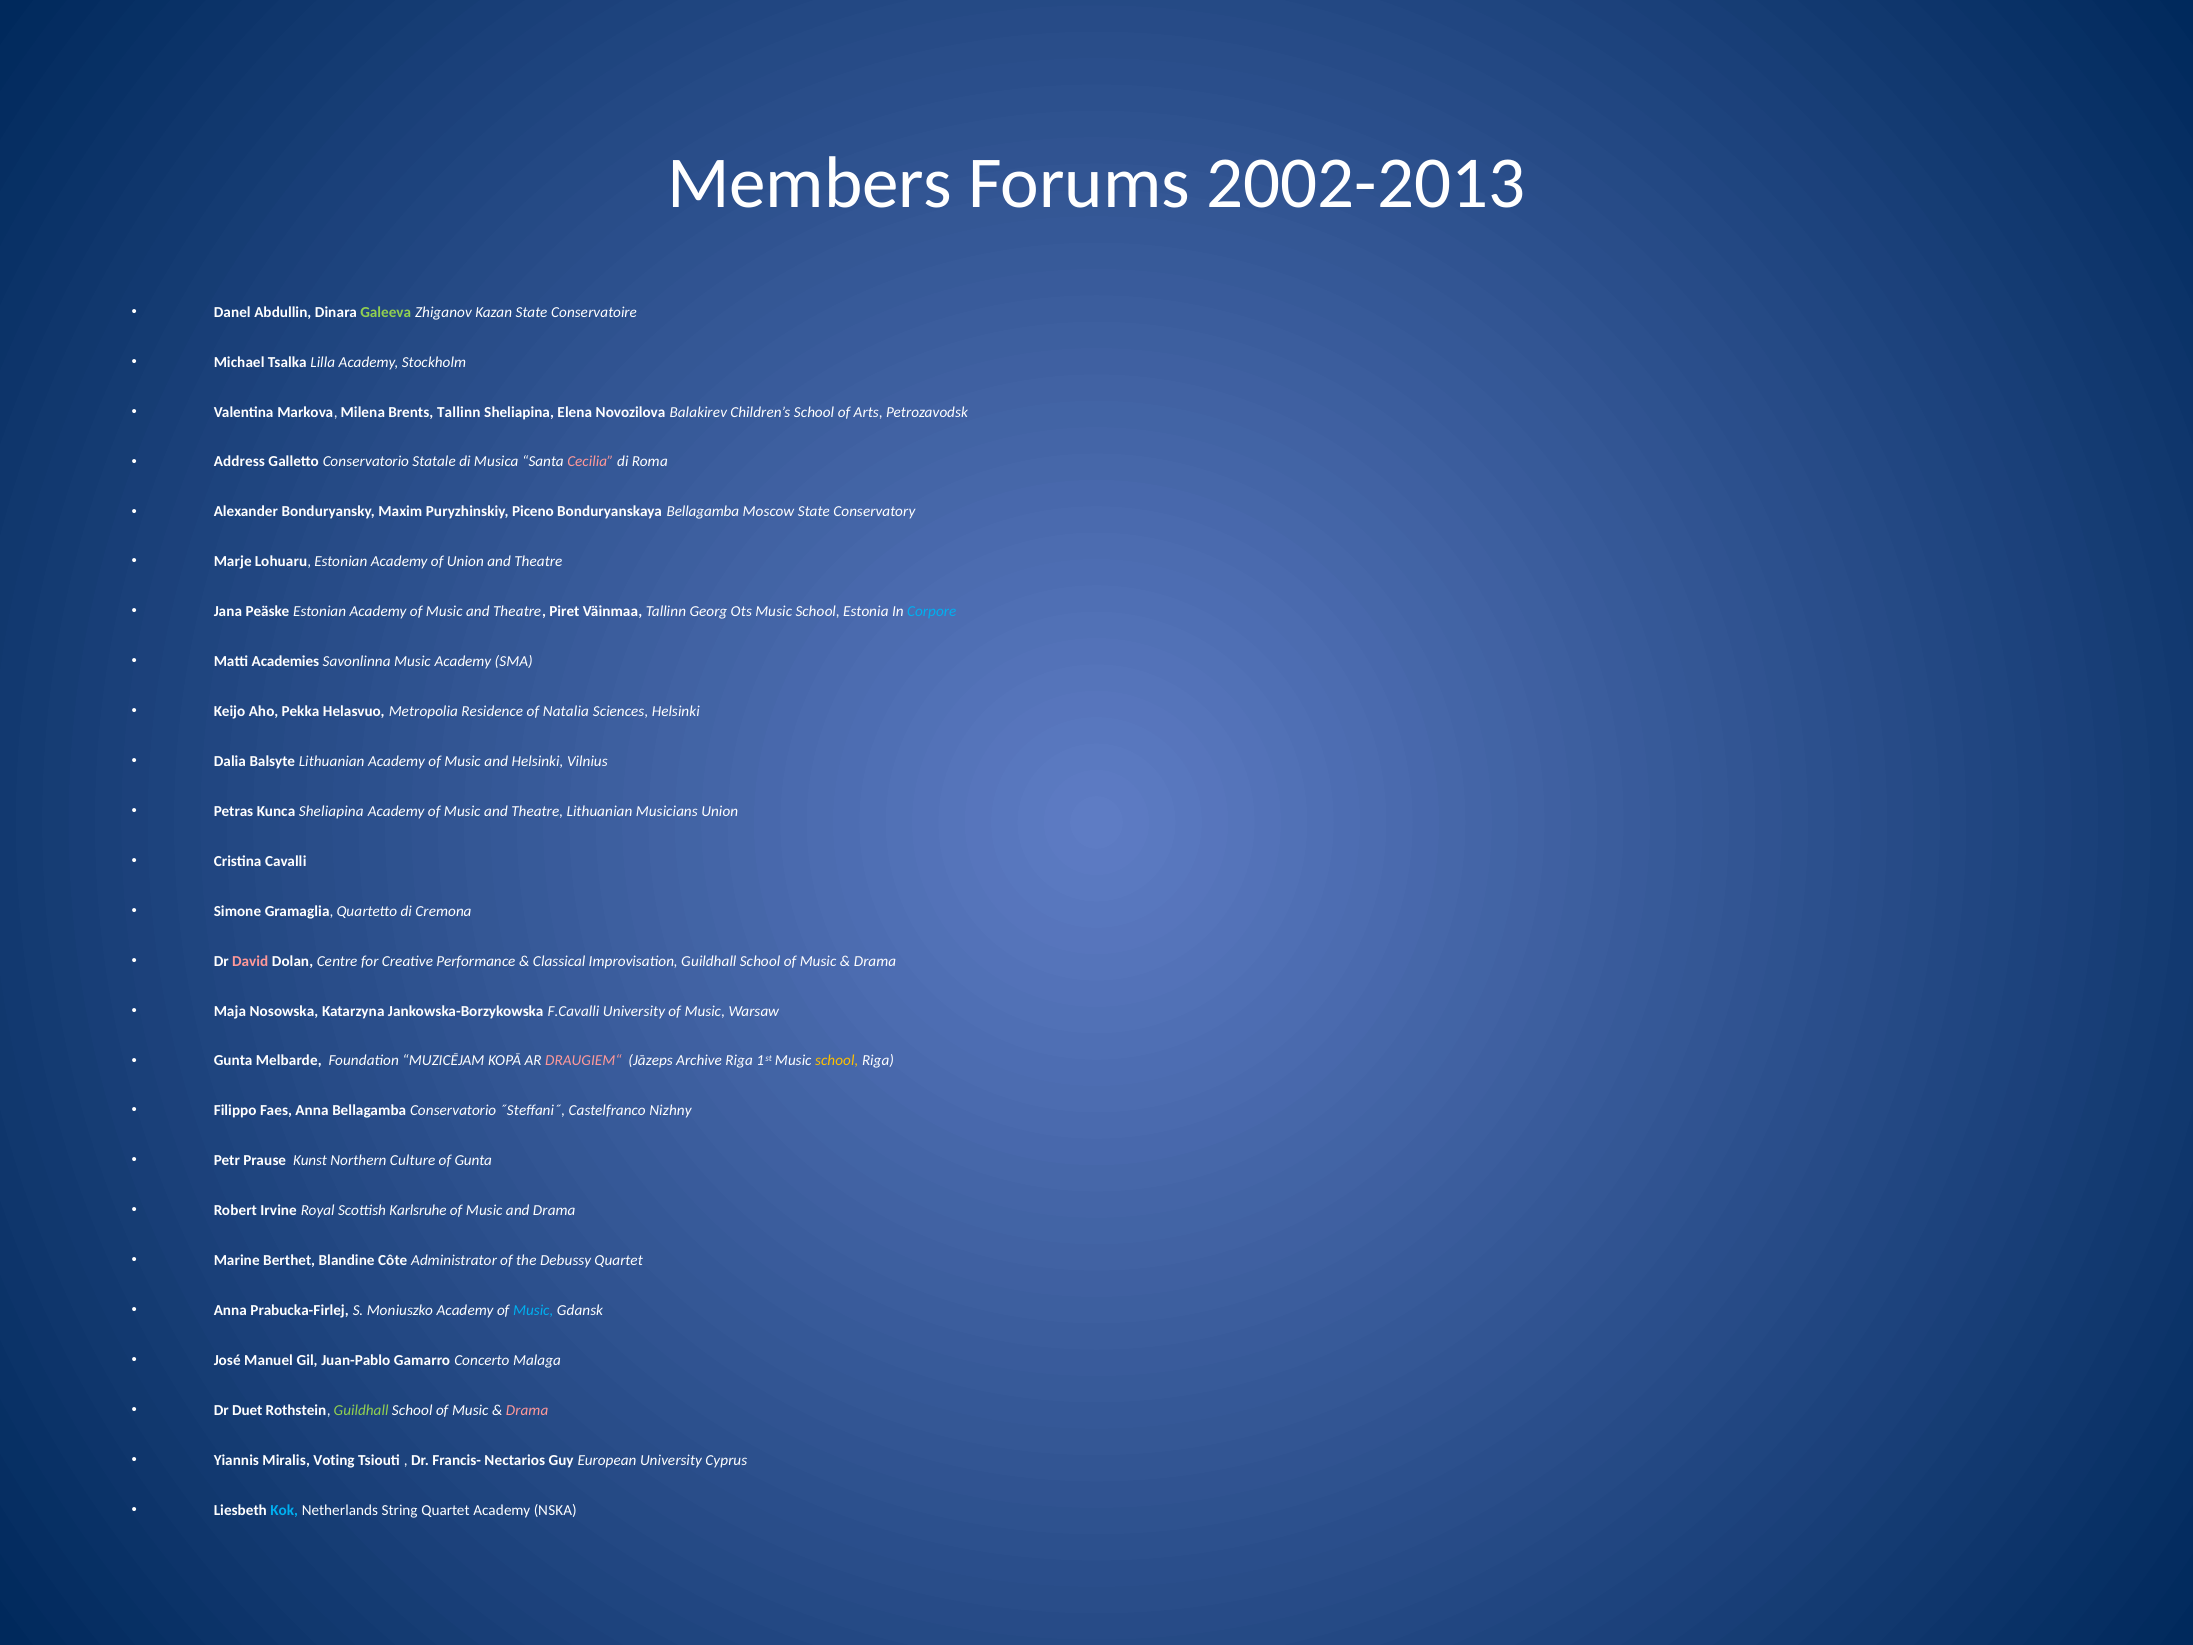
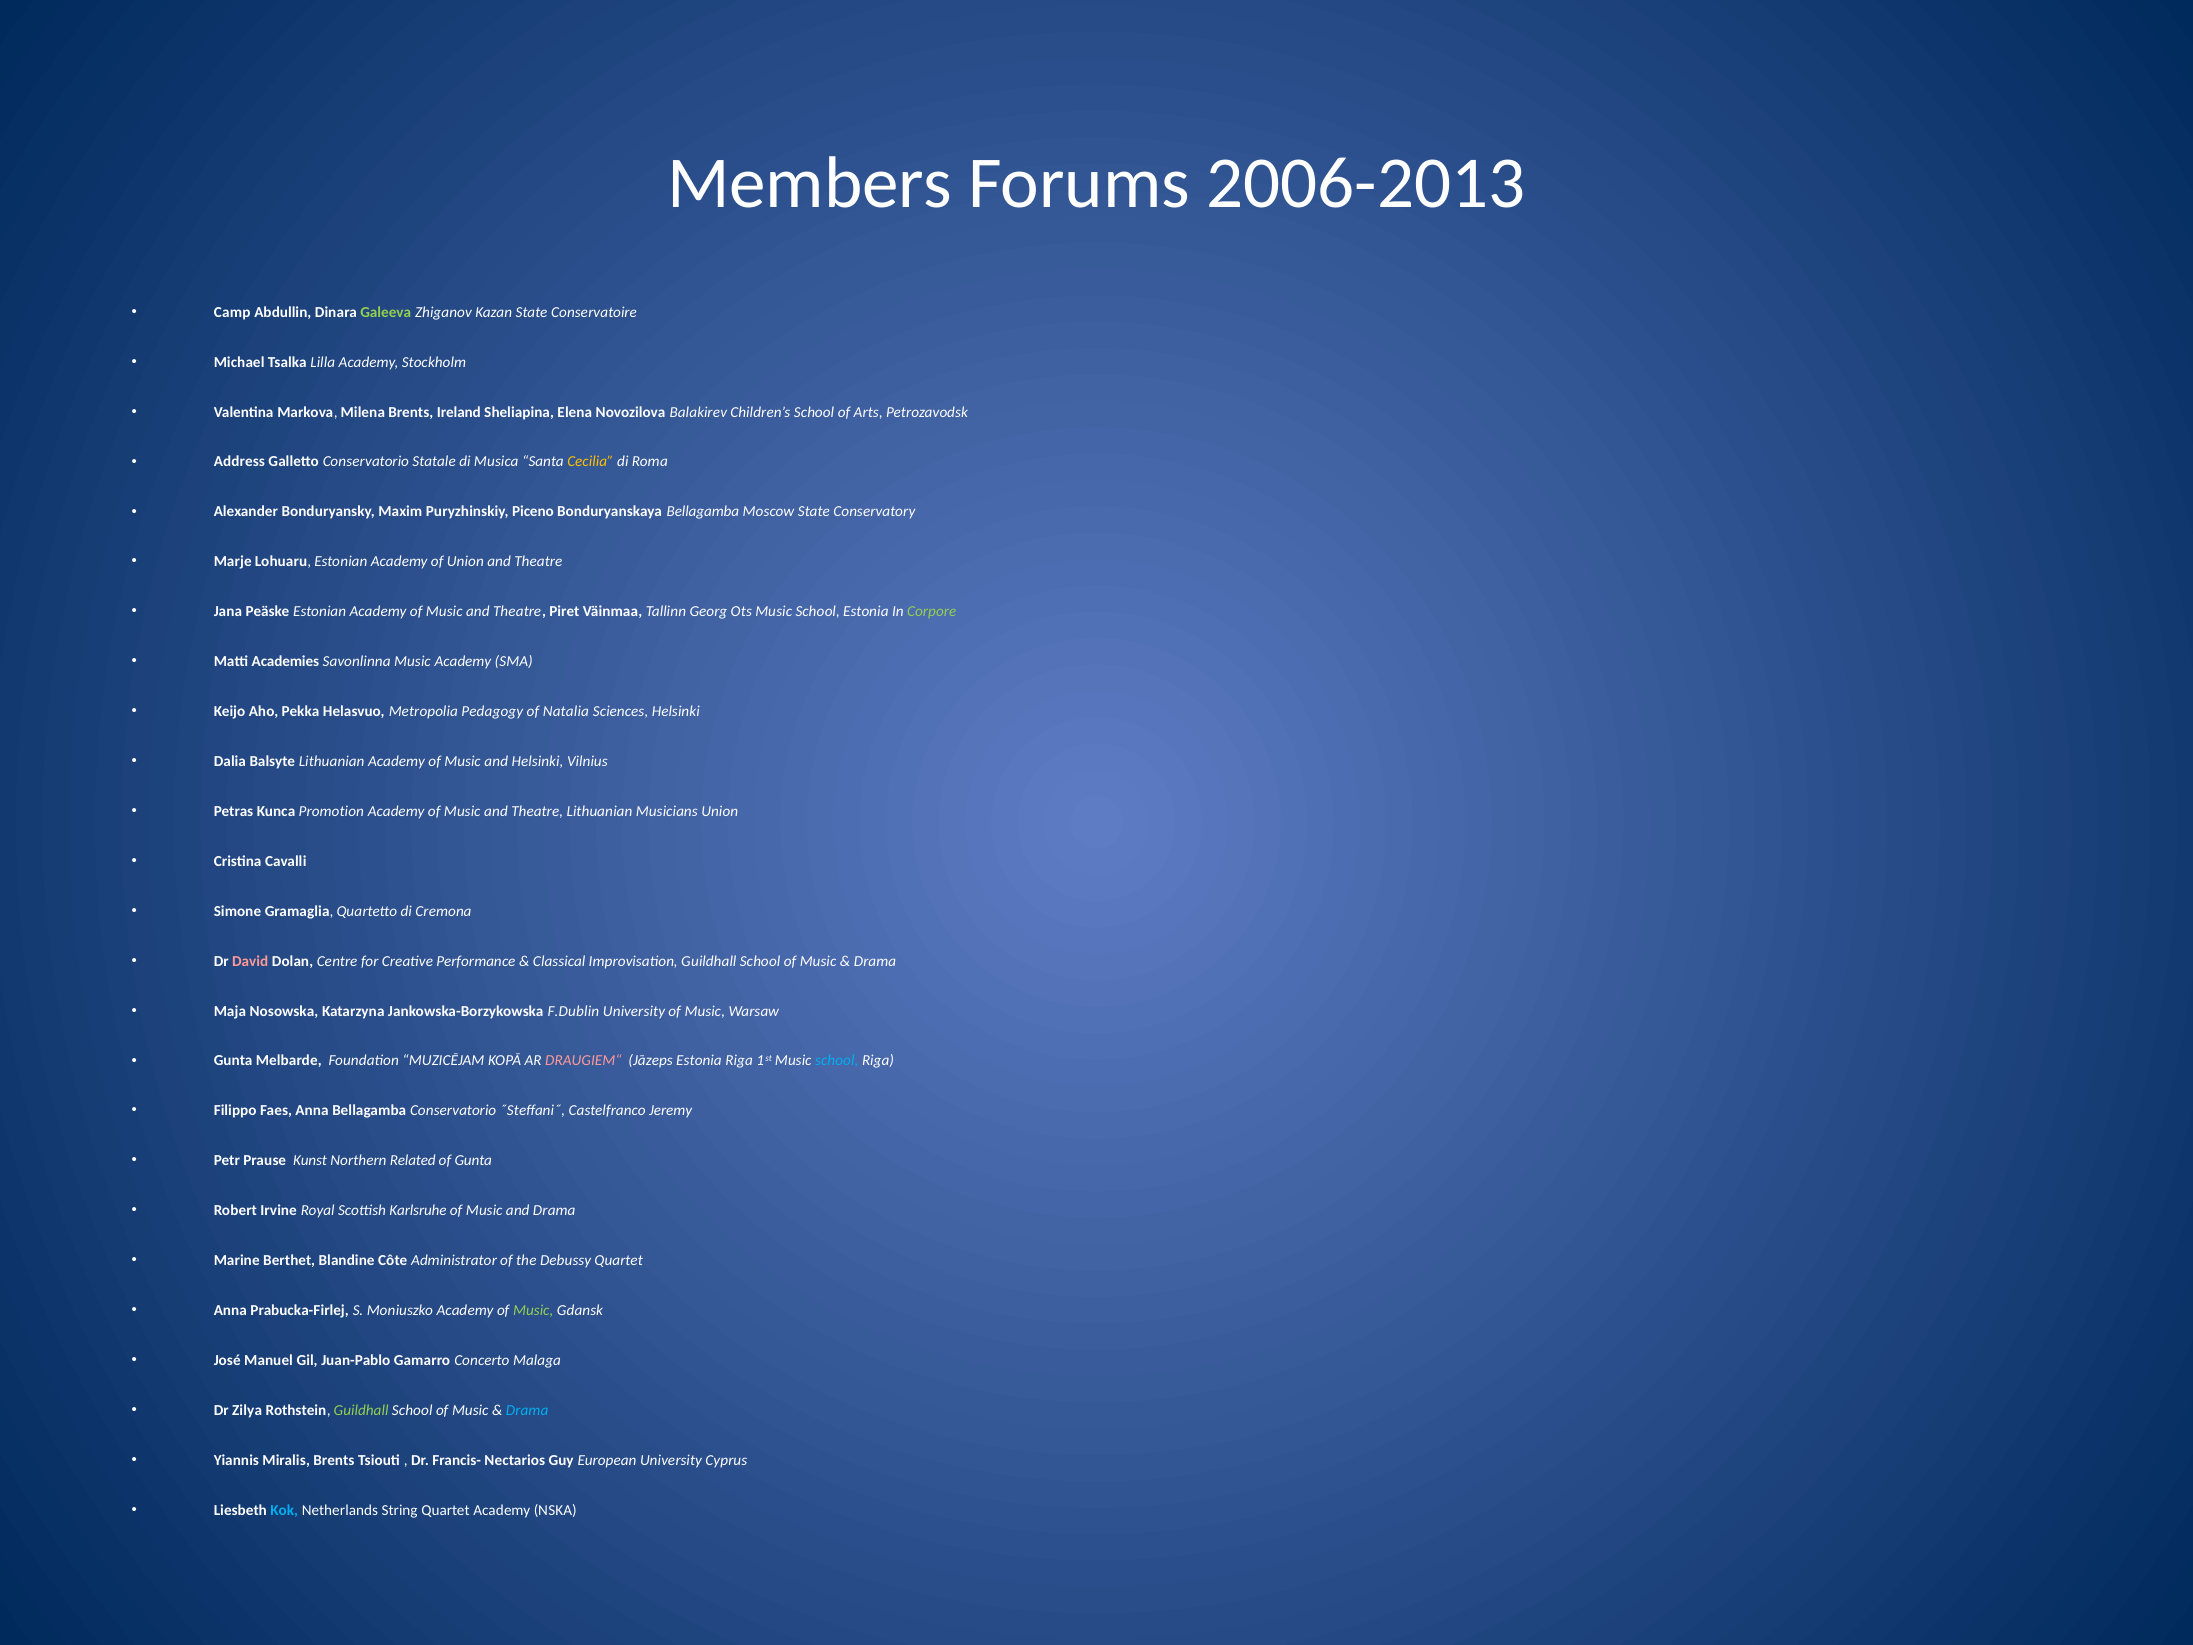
2002-2013: 2002-2013 -> 2006-2013 (1366, 184)
Danel: Danel -> Camp (232, 312)
Brents Tallinn: Tallinn -> Ireland (459, 412)
Cecilia colour: pink -> yellow (590, 462)
Corpore colour: light blue -> light green (932, 612)
Residence: Residence -> Pedagogy (492, 711)
Kunca Sheliapina: Sheliapina -> Promotion (331, 811)
F.Cavalli: F.Cavalli -> F.Dublin (573, 1011)
Jāzeps Archive: Archive -> Estonia (699, 1061)
school colour: yellow -> light blue (837, 1061)
Nizhny: Nizhny -> Jeremy (671, 1111)
Culture: Culture -> Related (413, 1161)
Music colour: light blue -> light green (533, 1310)
Duet: Duet -> Zilya (247, 1410)
Drama colour: pink -> light blue (527, 1410)
Miralis Voting: Voting -> Brents (334, 1460)
